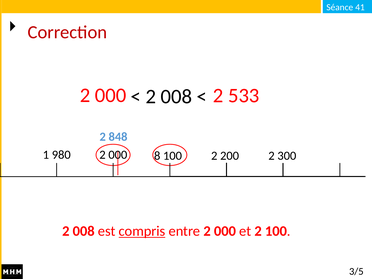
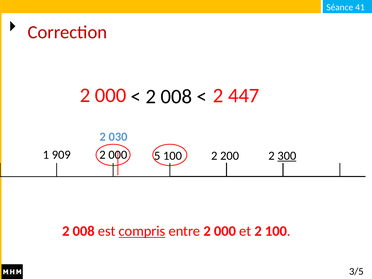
533: 533 -> 447 (244, 96)
848: 848 -> 030 (118, 137)
980: 980 -> 909 (61, 155)
8: 8 -> 5 (157, 156)
300 underline: none -> present (287, 156)
